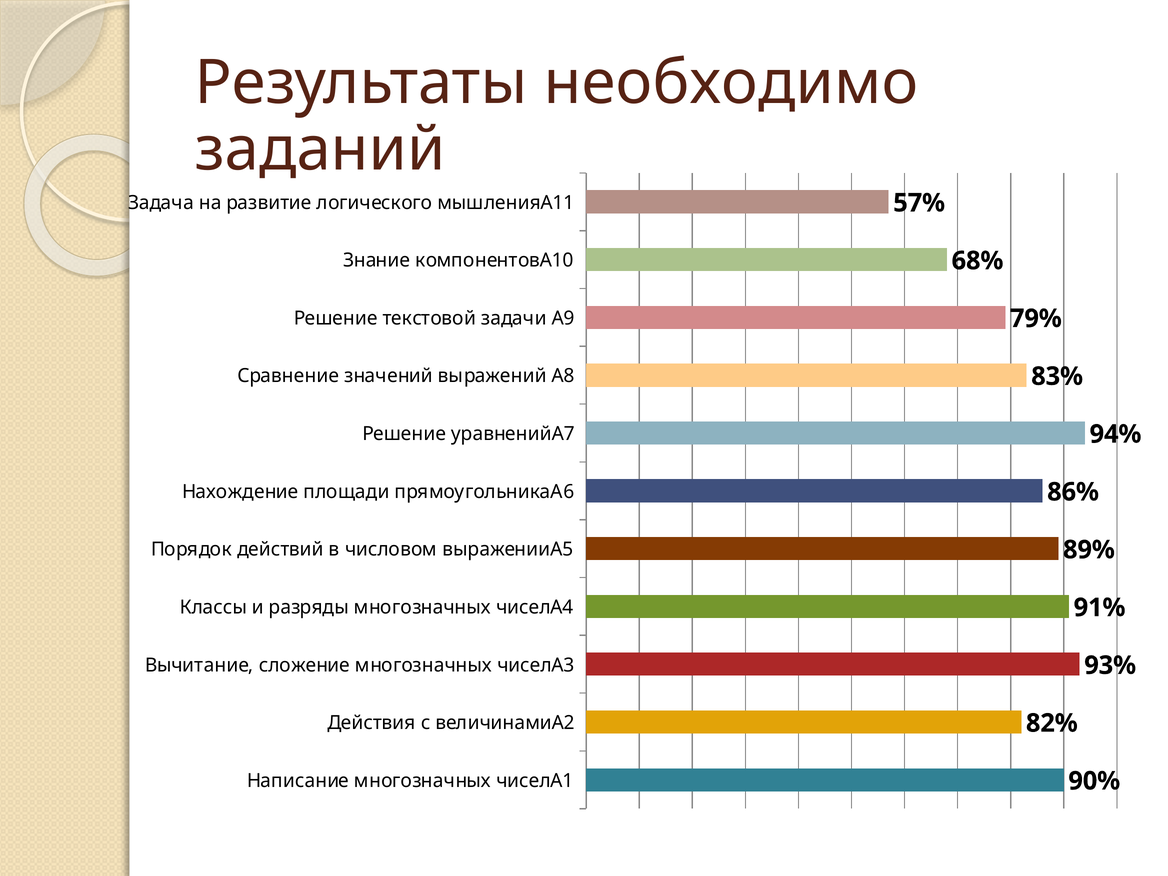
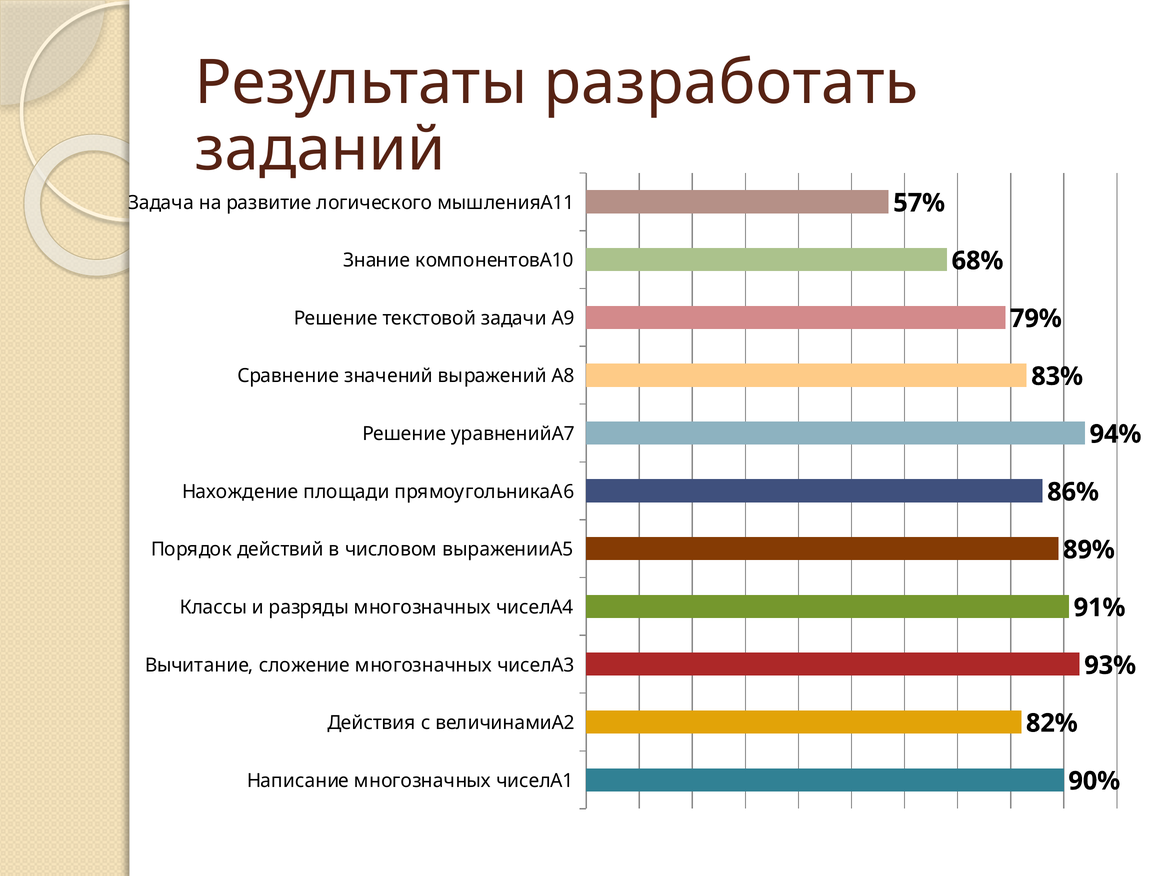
необходимо: необходимо -> разработать (731, 83)
